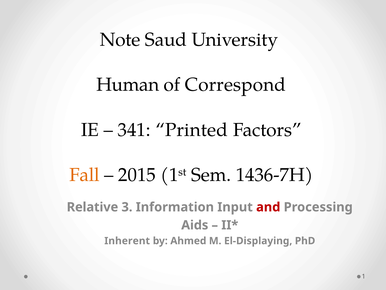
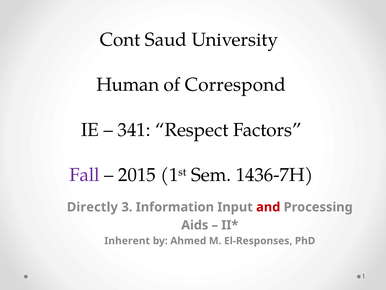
Note: Note -> Cont (120, 40)
Printed: Printed -> Respect (192, 130)
Fall colour: orange -> purple (85, 175)
Relative: Relative -> Directly (92, 207)
El-Displaying: El-Displaying -> El-Responses (258, 240)
